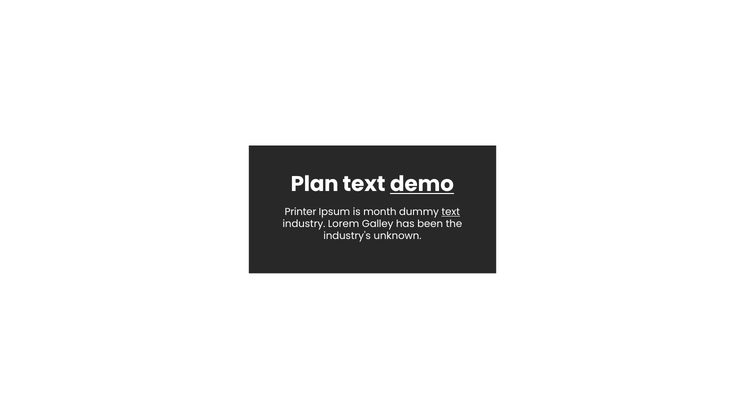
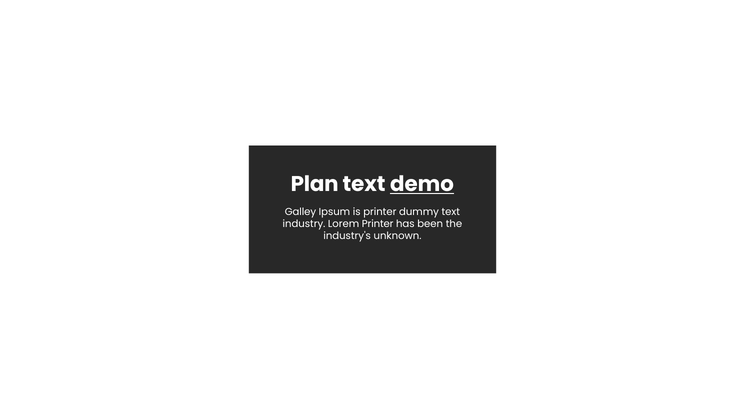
Printer: Printer -> Galley (300, 212)
is month: month -> printer (380, 212)
text underline: present -> none (451, 212)
Lorem Galley: Galley -> Printer (378, 224)
